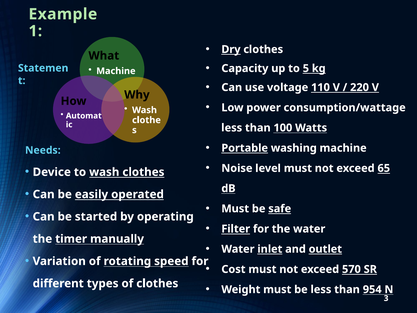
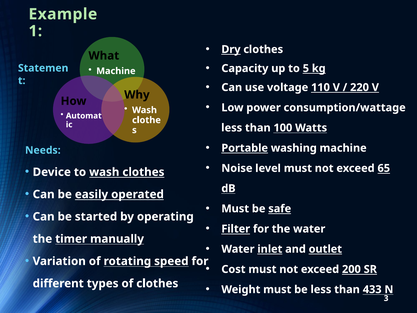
570: 570 -> 200 (351, 269)
954: 954 -> 433 (372, 289)
